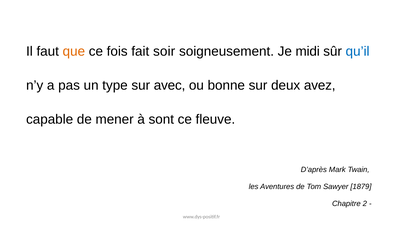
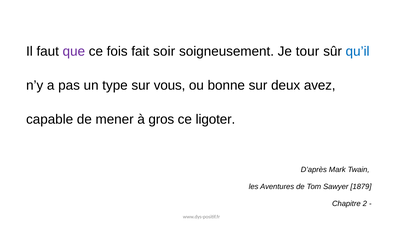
que colour: orange -> purple (74, 51)
midi: midi -> tour (308, 51)
avec: avec -> vous (170, 85)
sont: sont -> gros (161, 119)
fleuve: fleuve -> ligoter (215, 119)
